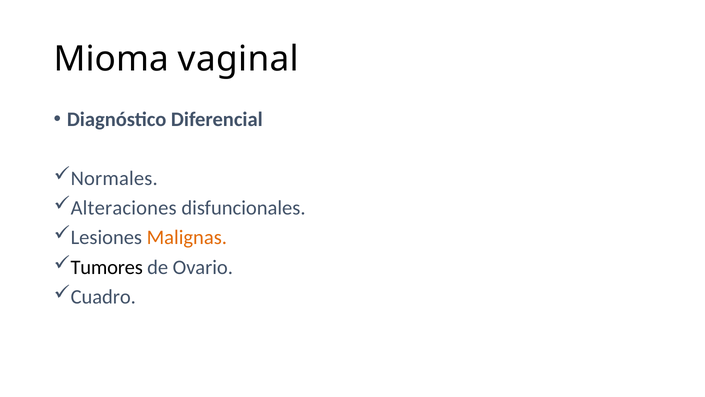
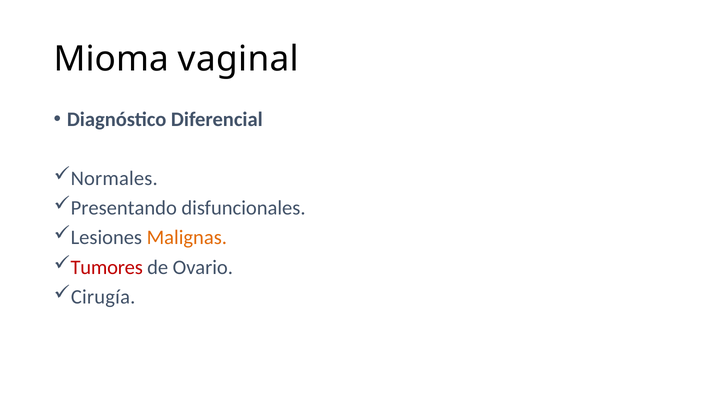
Alteraciones: Alteraciones -> Presentando (124, 208)
Tumores colour: black -> red (107, 267)
Cuadro: Cuadro -> Cirugía (103, 297)
